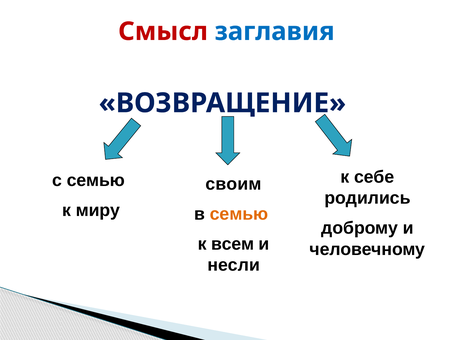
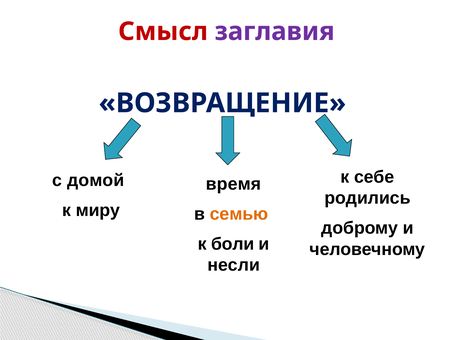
заглавия colour: blue -> purple (275, 31)
с семью: семью -> домой (96, 180)
своим: своим -> время (234, 184)
всем: всем -> боли (233, 244)
